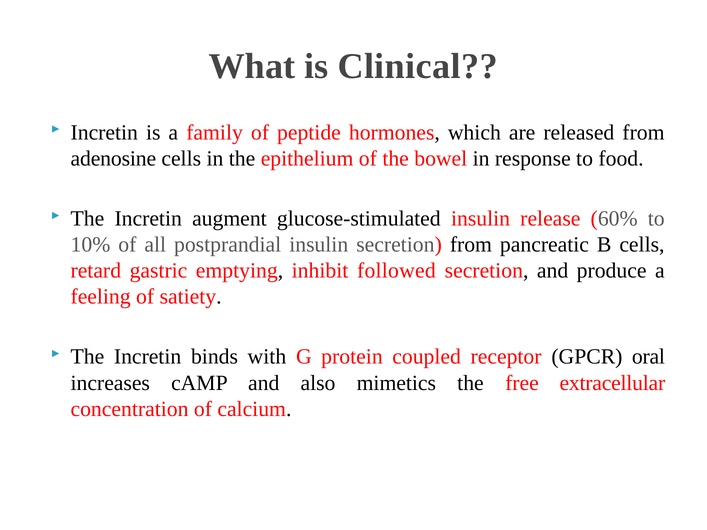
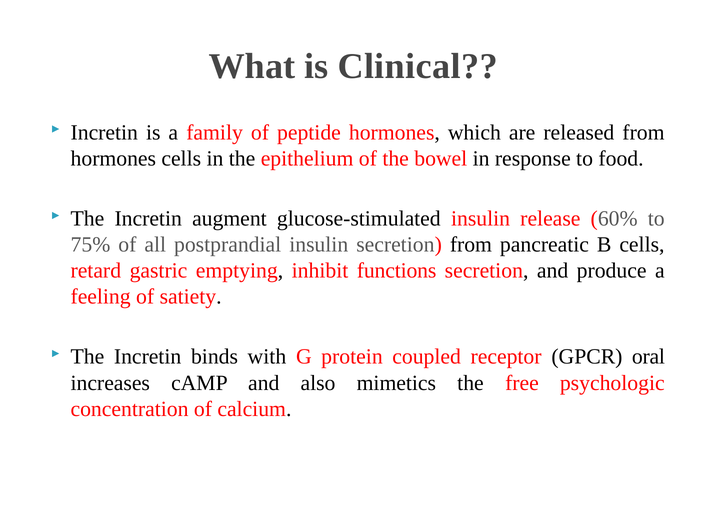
adenosine: adenosine -> hormones (113, 159)
10%: 10% -> 75% (90, 245)
followed: followed -> functions (397, 271)
extracellular: extracellular -> psychologic (612, 383)
